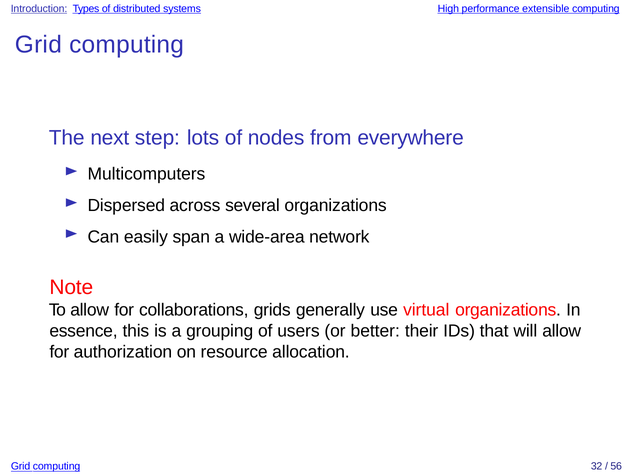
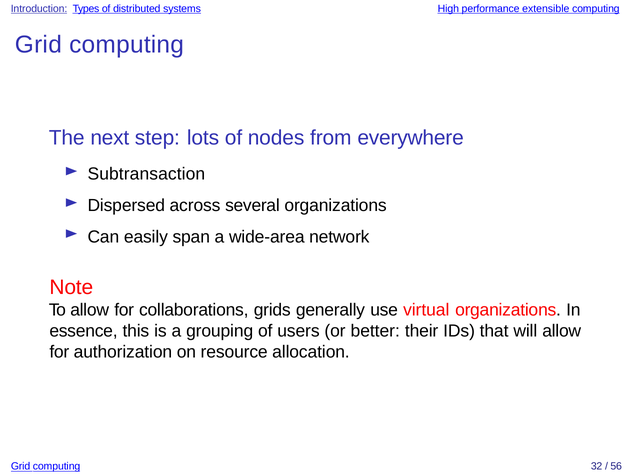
Multicomputers: Multicomputers -> Subtransaction (146, 174)
